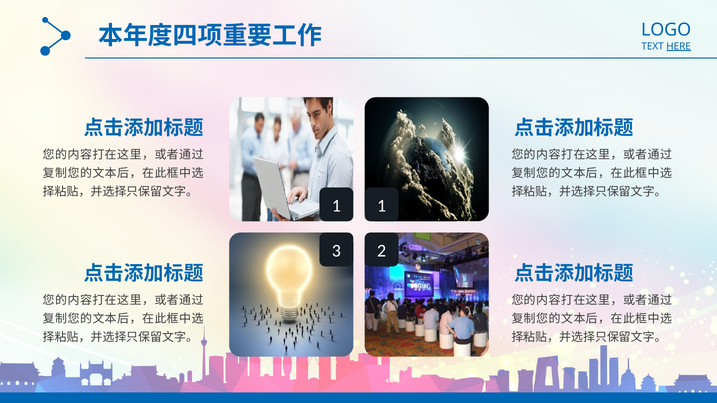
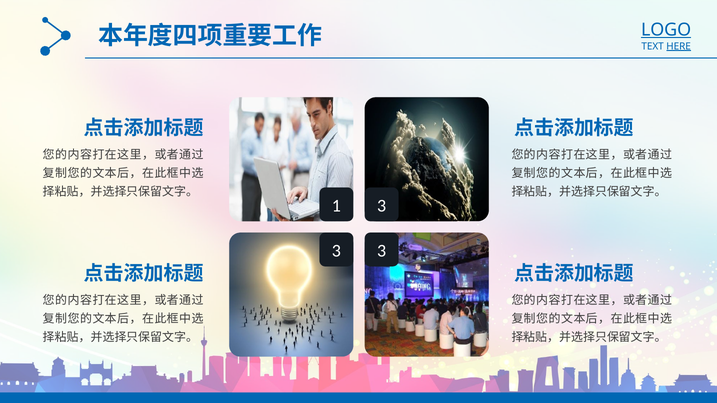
LOGO underline: none -> present (666, 30)
1 1: 1 -> 3 (382, 206)
2: 2 -> 3 (382, 251)
